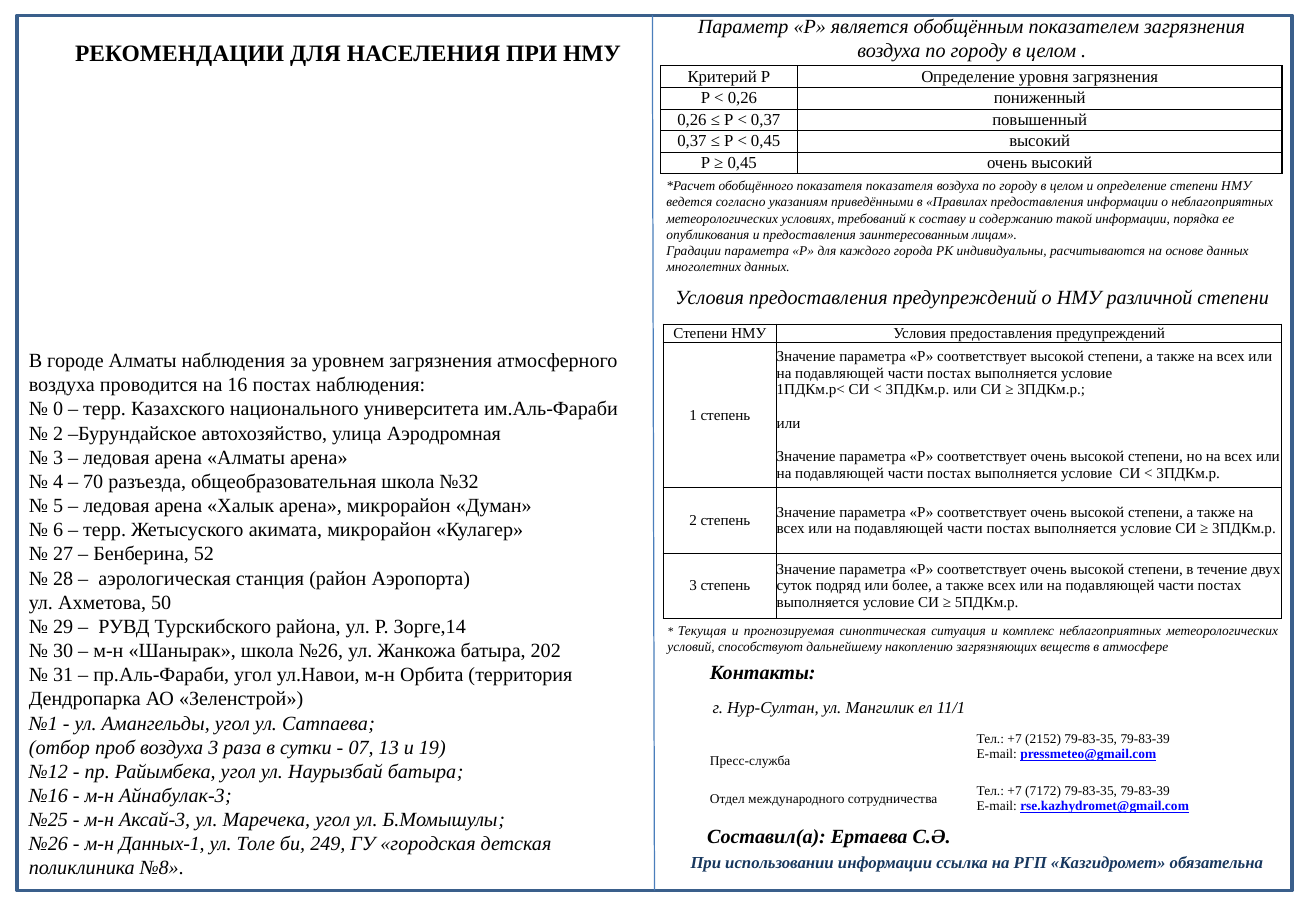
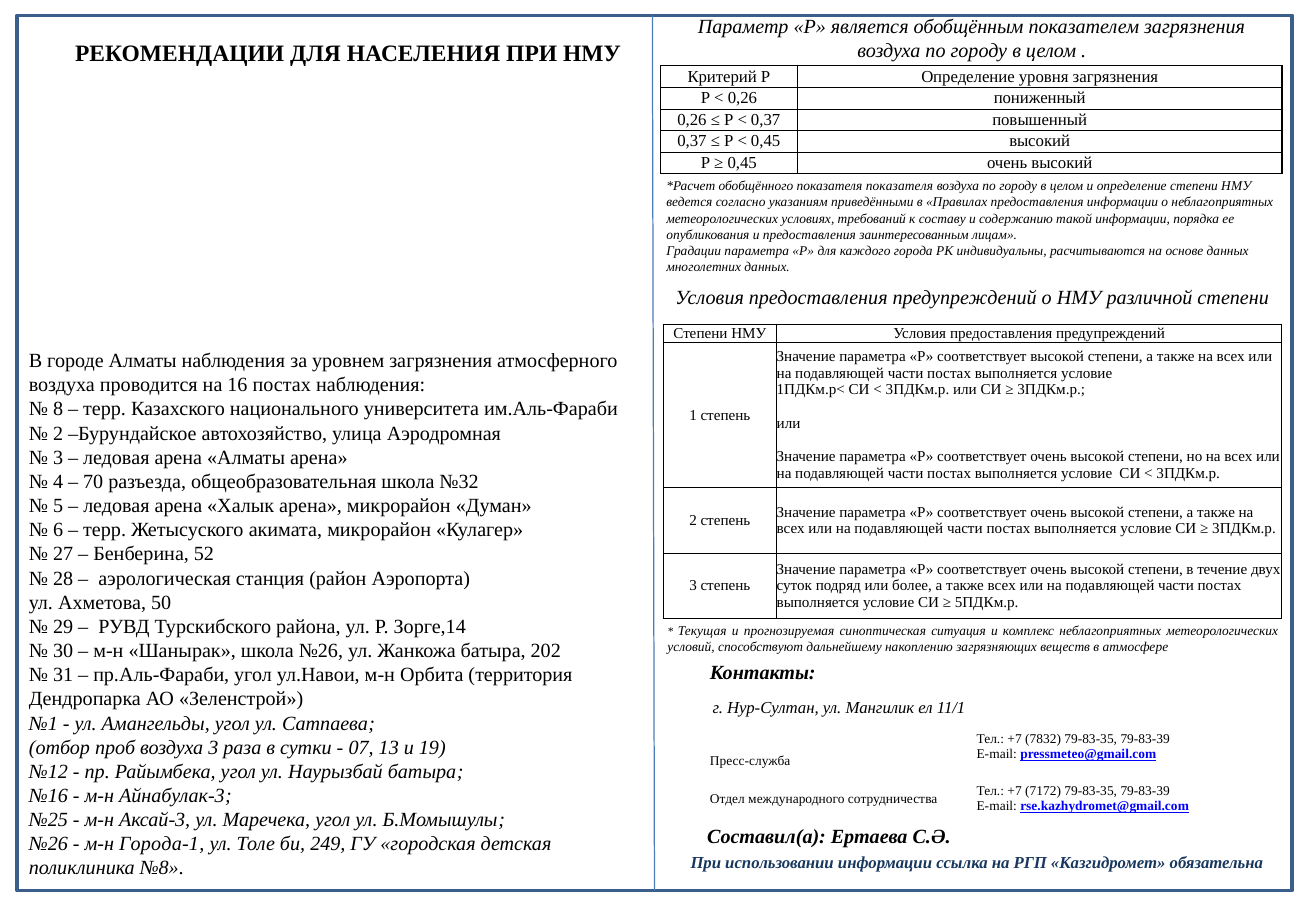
0: 0 -> 8 (58, 409)
2152: 2152 -> 7832 (1043, 739)
Данных-1: Данных-1 -> Города-1 (162, 844)
